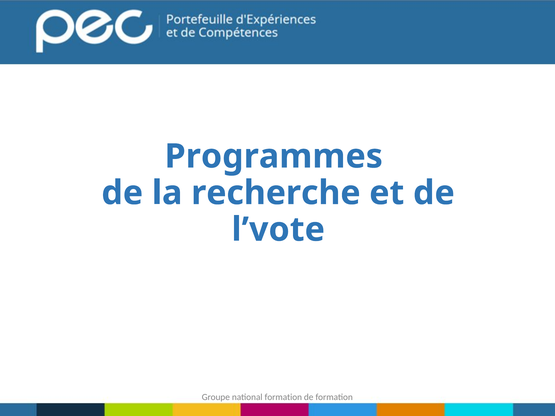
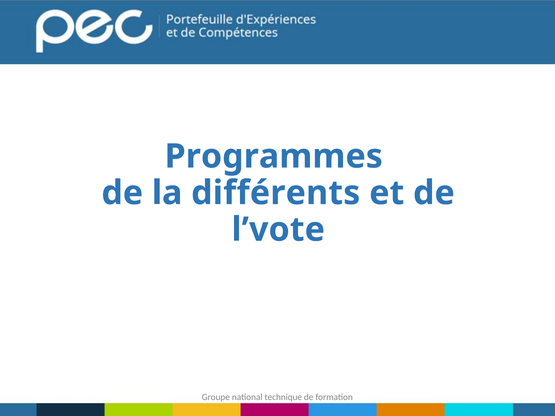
recherche: recherche -> différents (276, 193)
national formation: formation -> technique (283, 398)
